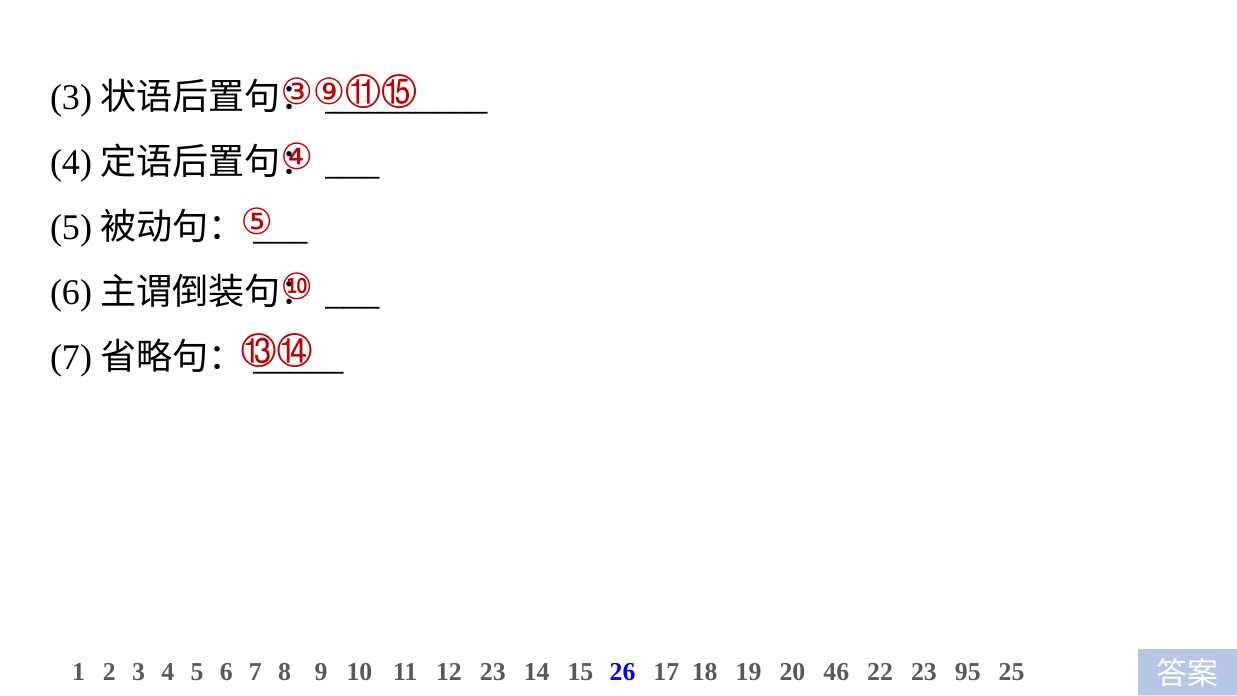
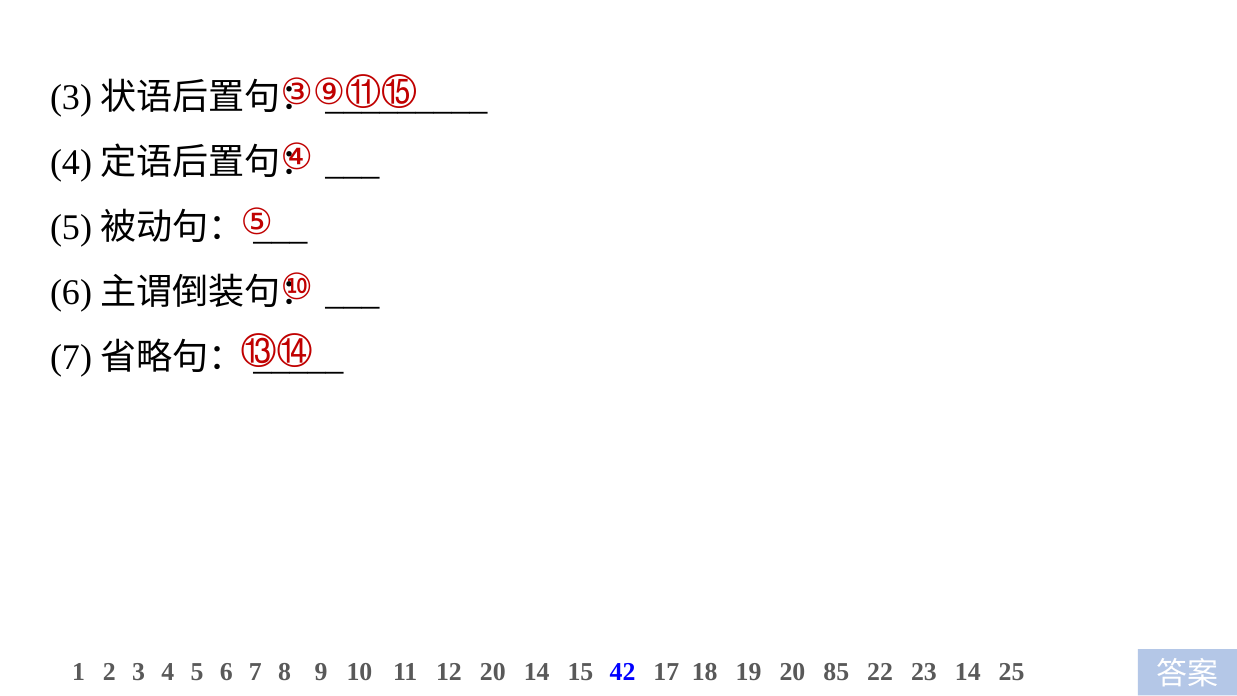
12 23: 23 -> 20 (493, 672)
26: 26 -> 42 (623, 672)
46: 46 -> 85 (836, 672)
23 95: 95 -> 14 (968, 672)
